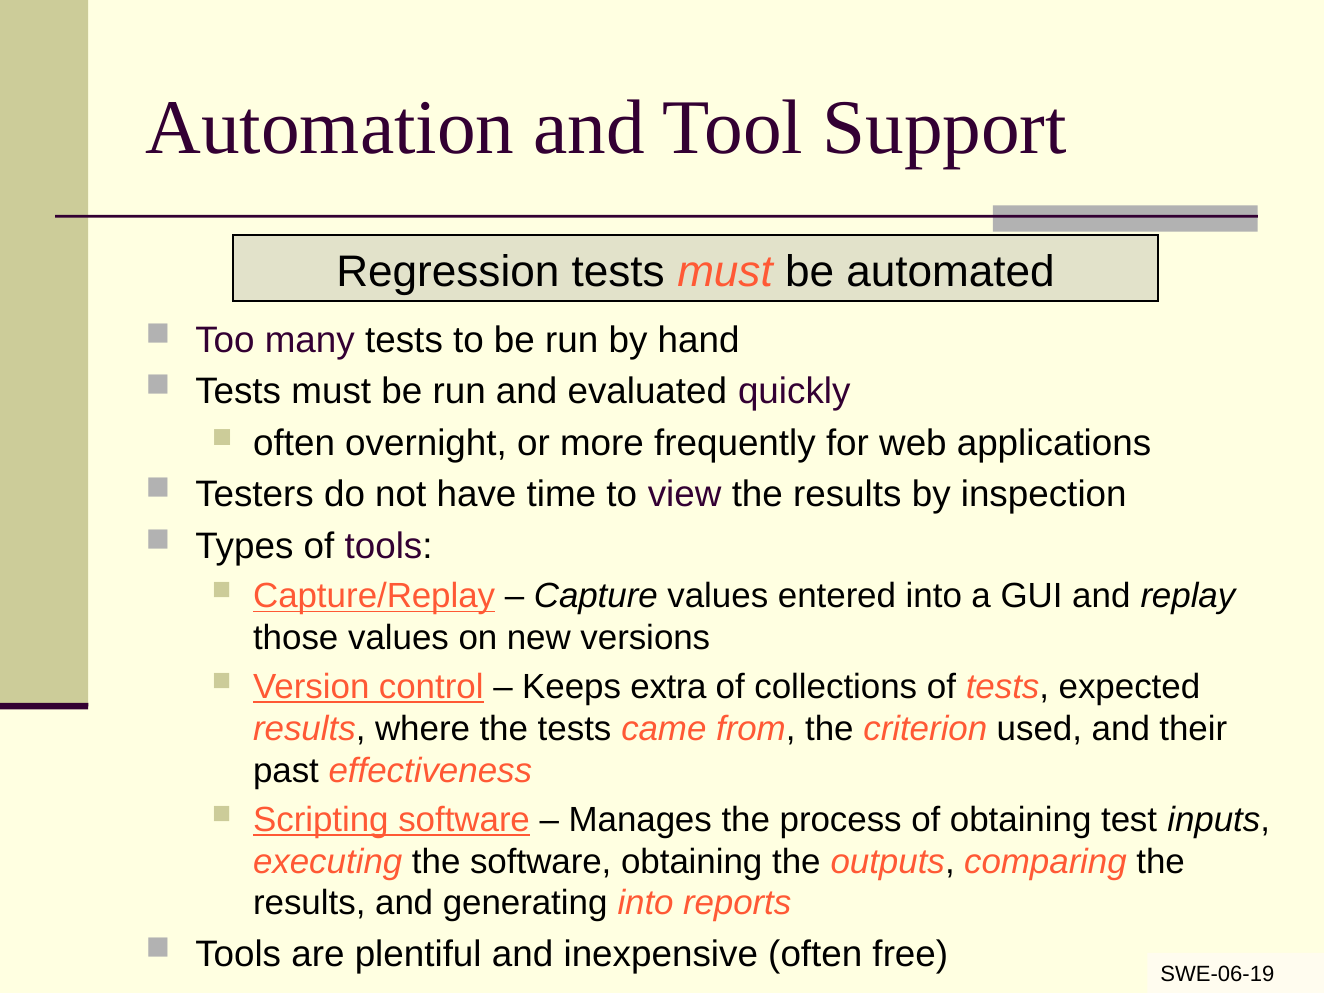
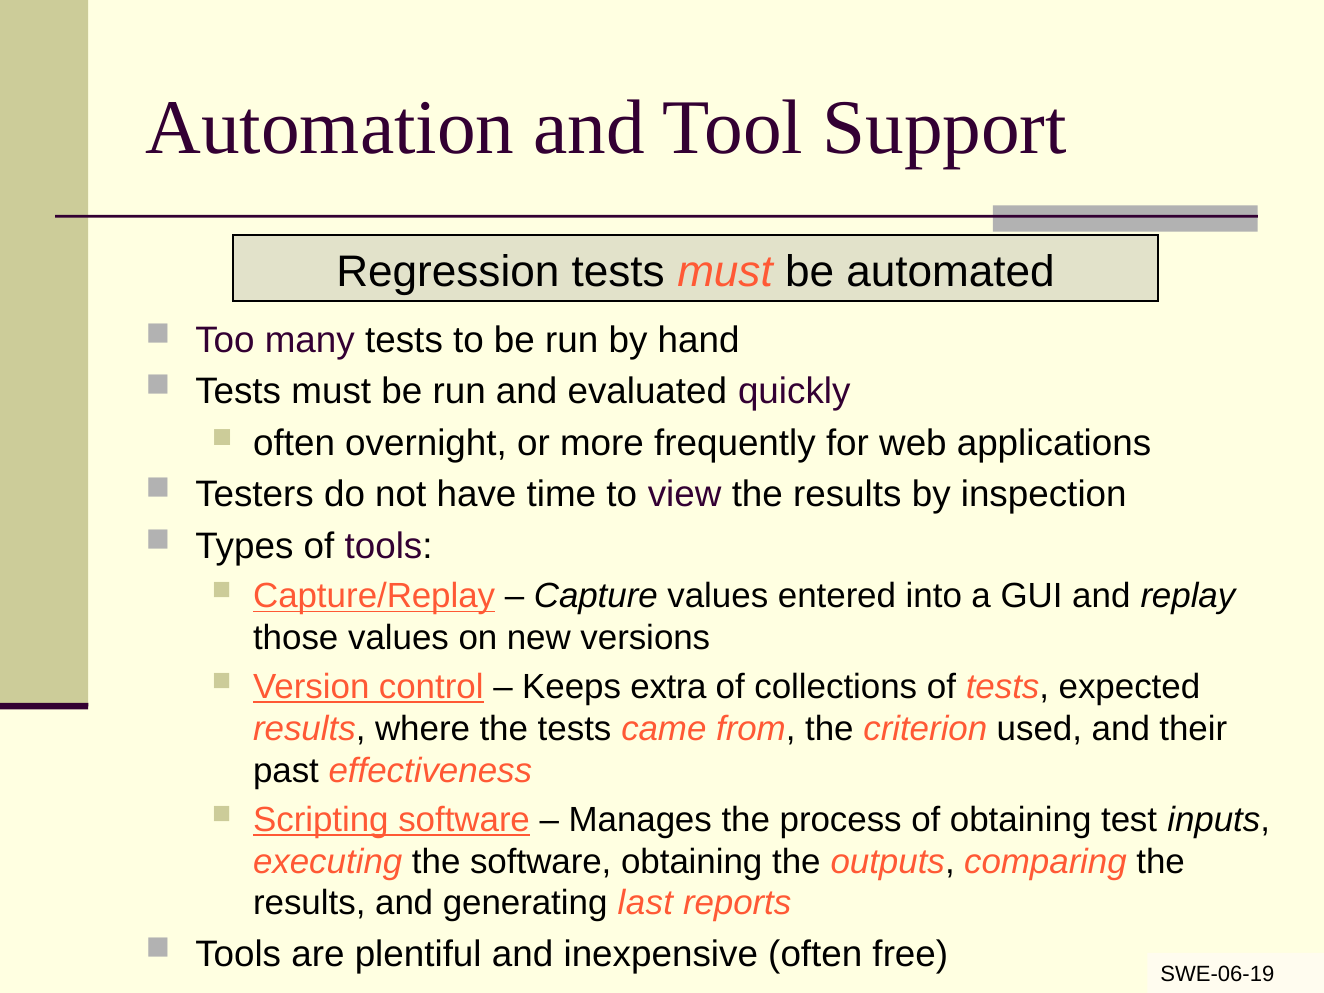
generating into: into -> last (645, 903)
